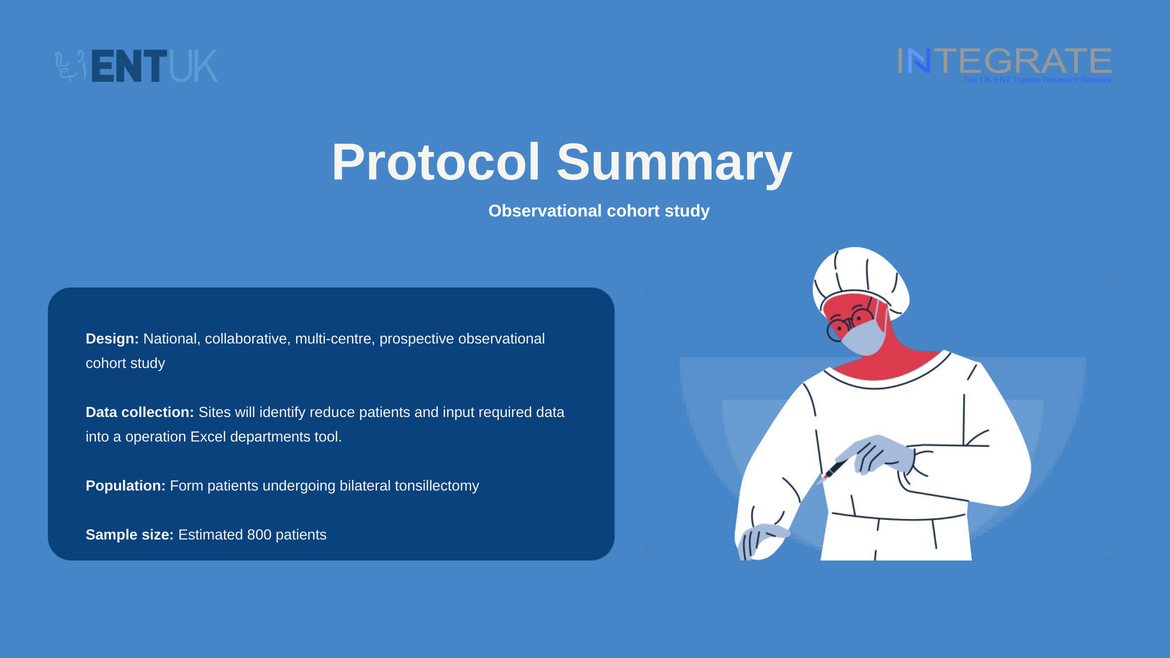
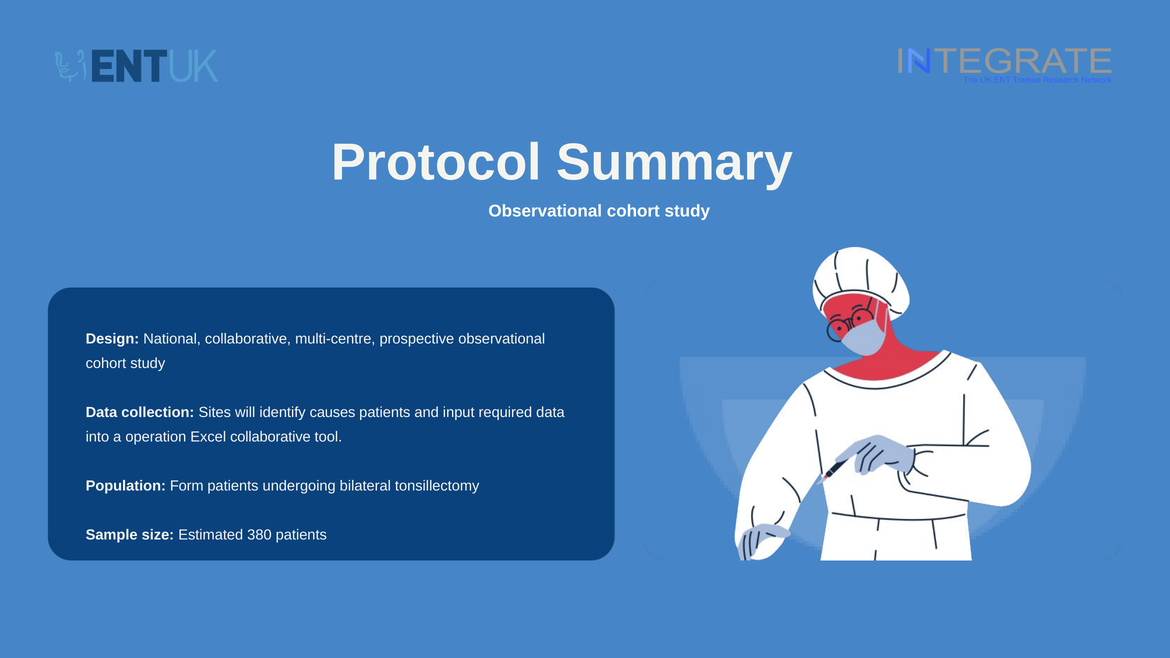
reduce: reduce -> causes (333, 412)
Excel departments: departments -> collaborative (270, 437)
800: 800 -> 380 (259, 535)
